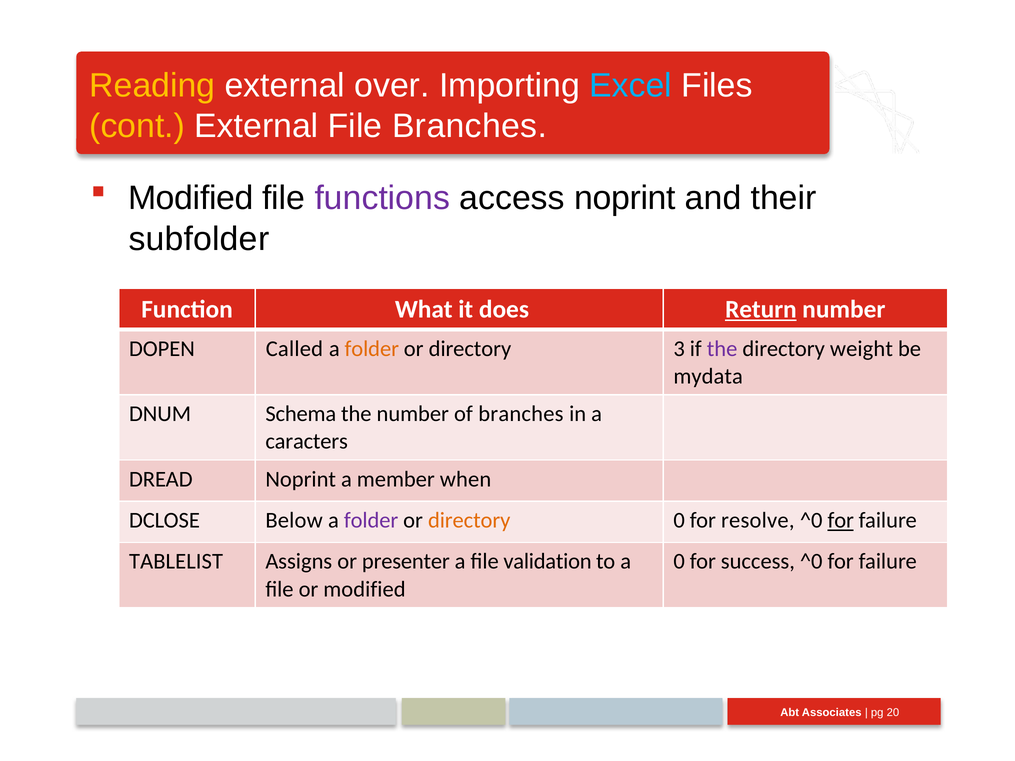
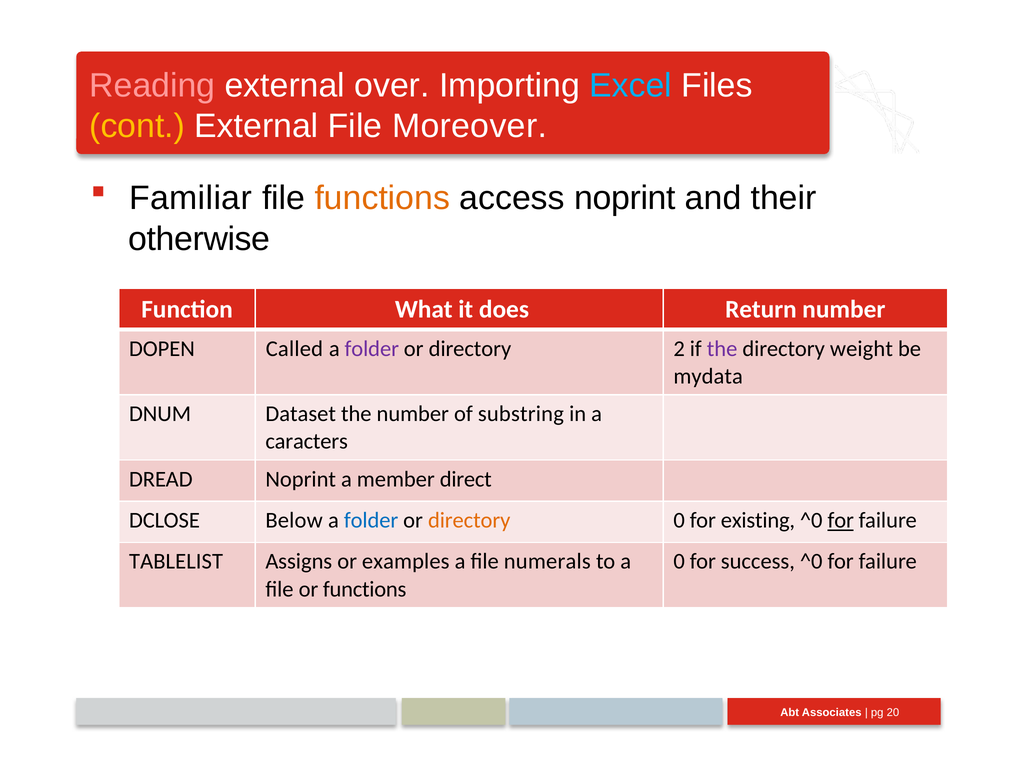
Reading colour: yellow -> pink (152, 85)
File Branches: Branches -> Moreover (470, 126)
Modified: Modified -> Familiar (190, 198)
functions colour: purple -> orange (382, 198)
subfolder: subfolder -> otherwise (199, 239)
Return underline: present -> none (761, 309)
folder colour: orange -> purple (372, 349)
3: 3 -> 2 (679, 349)
Schema: Schema -> Dataset (301, 414)
of branches: branches -> substring (521, 414)
when: when -> direct (466, 479)
folder colour: purple -> blue (371, 521)
resolve: resolve -> existing (758, 521)
presenter: presenter -> examples (406, 562)
validation: validation -> numerals (547, 562)
or modified: modified -> functions (365, 589)
